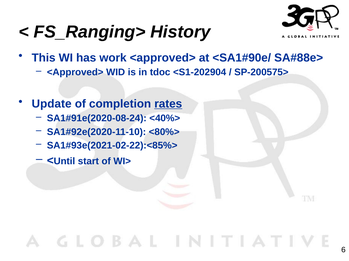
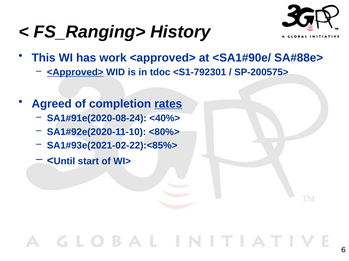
<Approved> underline: none -> present (75, 72)
<S1-202904: <S1-202904 -> <S1-792301 (200, 72)
Update: Update -> Agreed (52, 104)
